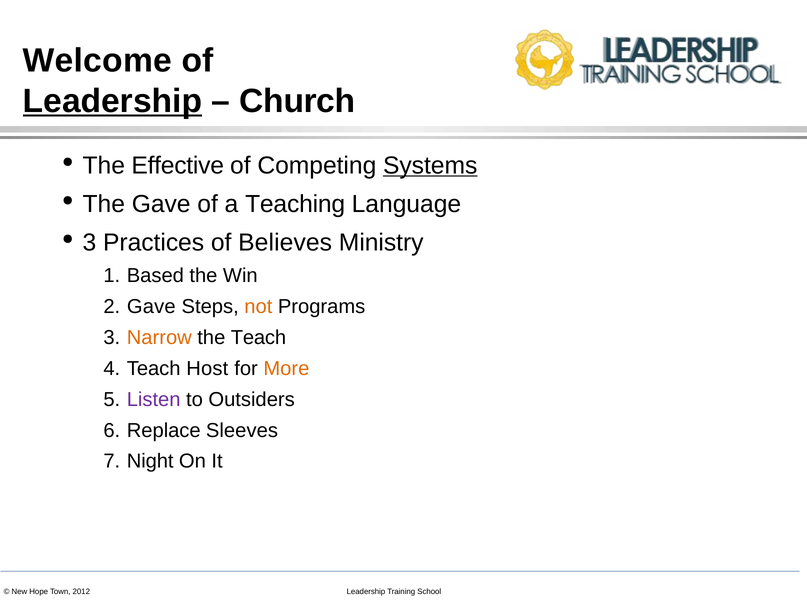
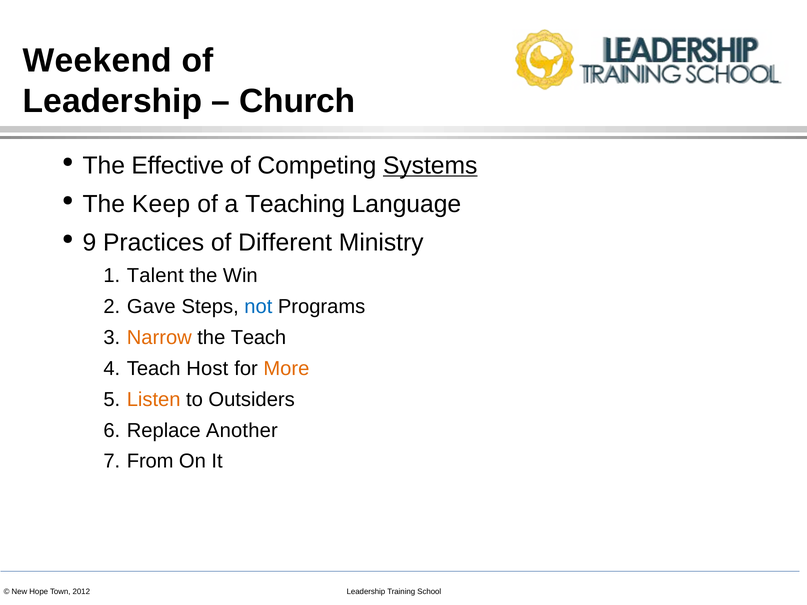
Welcome: Welcome -> Weekend (97, 61)
Leadership underline: present -> none (112, 101)
The Gave: Gave -> Keep (161, 204)
3: 3 -> 9 (89, 243)
Believes: Believes -> Different (285, 243)
Based: Based -> Talent (155, 276)
not colour: orange -> blue (258, 307)
Listen colour: purple -> orange (154, 400)
Sleeves: Sleeves -> Another (242, 431)
Night: Night -> From (150, 462)
